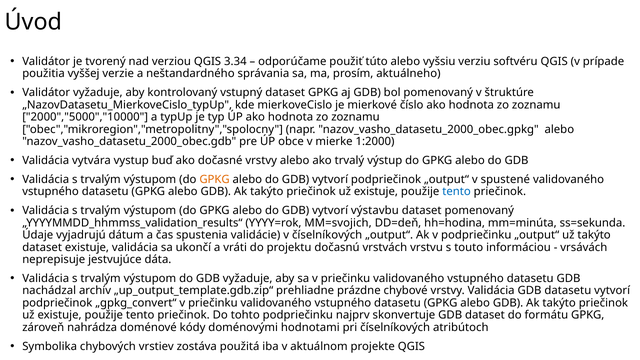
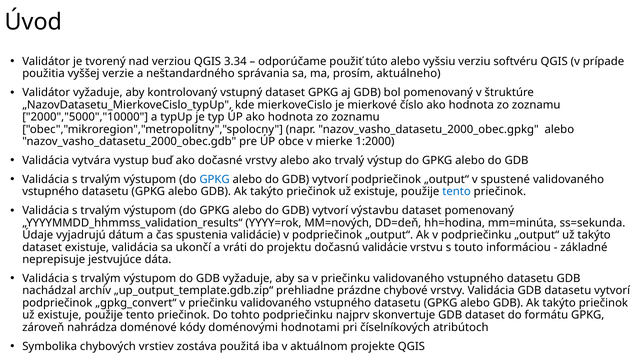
GPKG colour: orange -> blue (215, 179)
MM=svojich: MM=svojich -> MM=nových (338, 223)
v číselníkových: číselníkových -> podpriečinok (327, 235)
dočasnú vrstvách: vrstvách -> validácie (385, 247)
vrsávách: vrsávách -> základné (584, 247)
